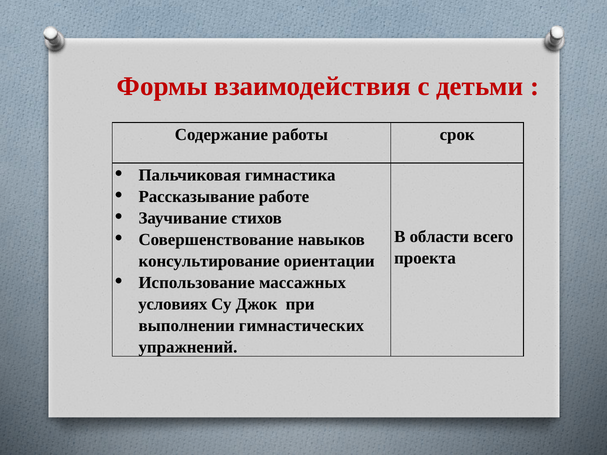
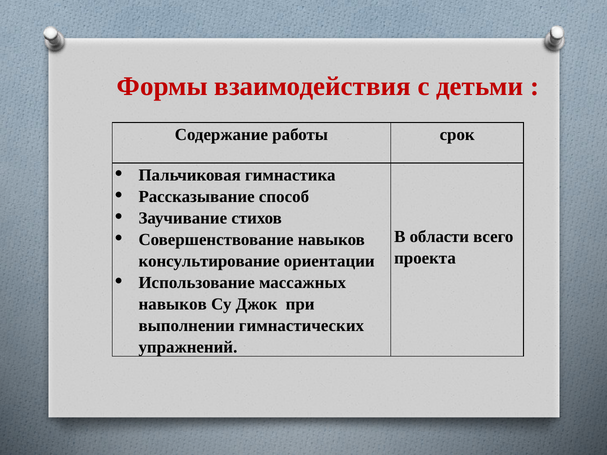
работе: работе -> способ (284, 197)
условиях: условиях -> навыков (173, 304)
